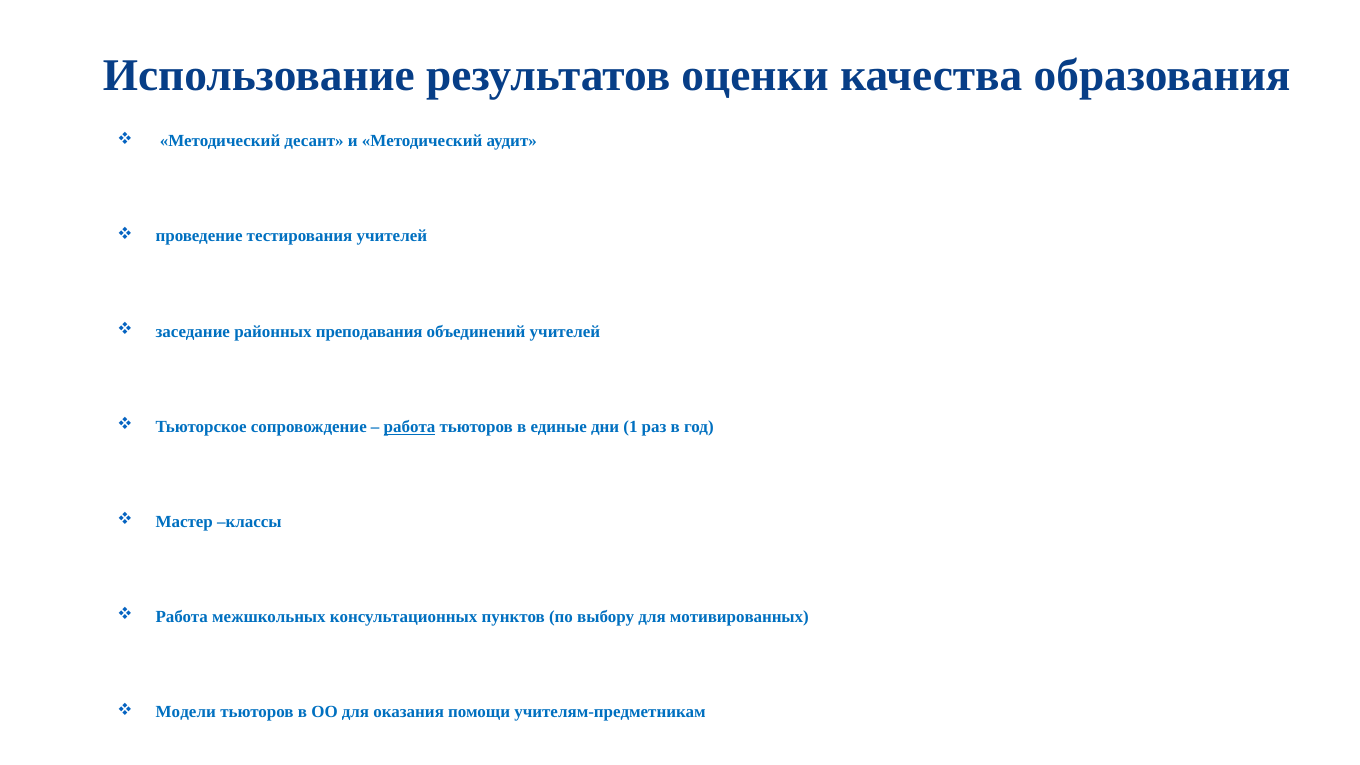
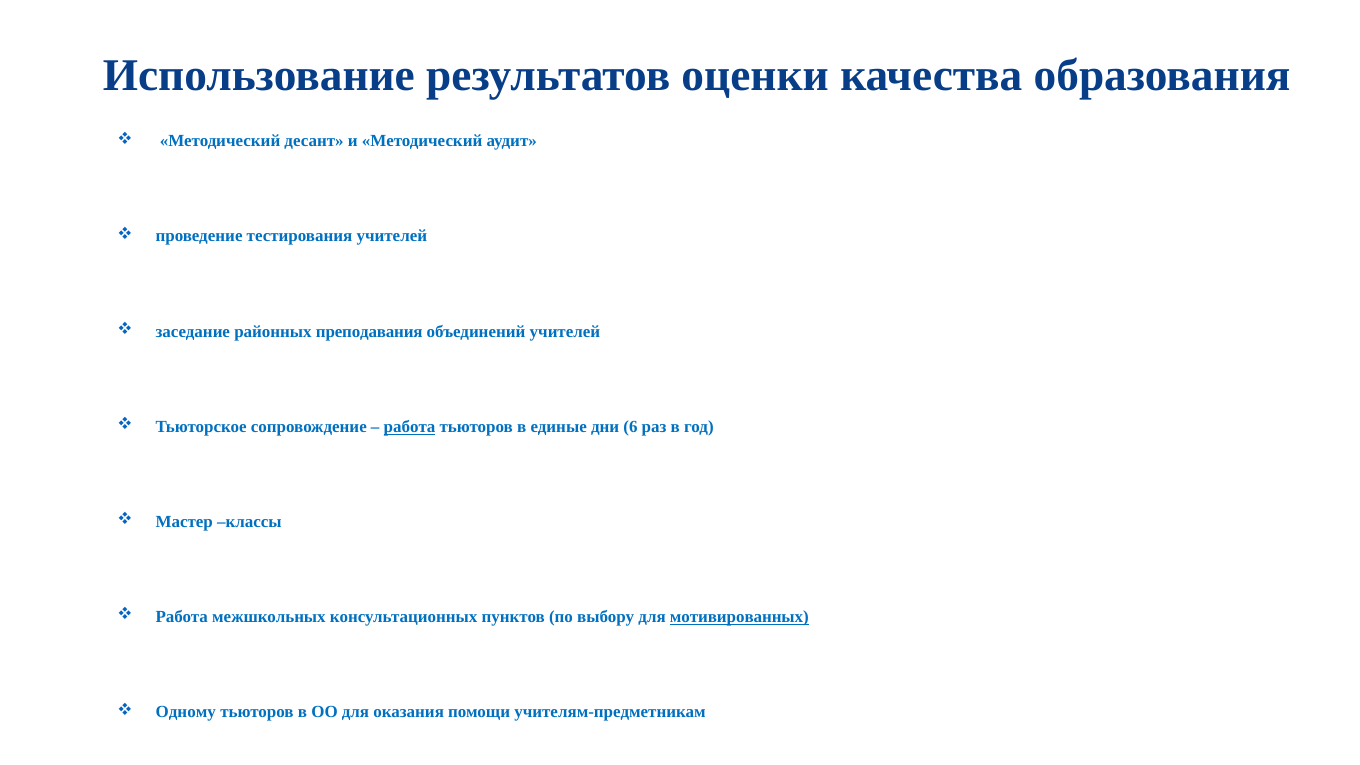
1: 1 -> 6 (630, 427)
мотивированных underline: none -> present (739, 617)
Модели: Модели -> Одному (186, 712)
